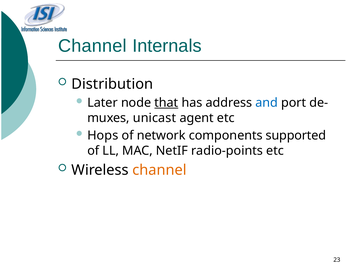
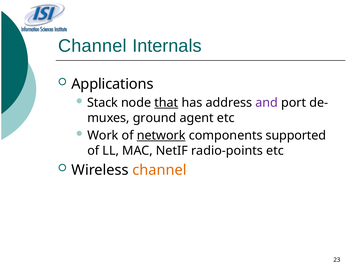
Distribution: Distribution -> Applications (112, 84)
Later: Later -> Stack (103, 103)
and colour: blue -> purple (267, 103)
unicast: unicast -> ground (155, 118)
Hops: Hops -> Work (103, 135)
network underline: none -> present (161, 135)
